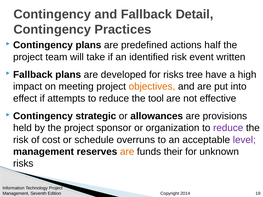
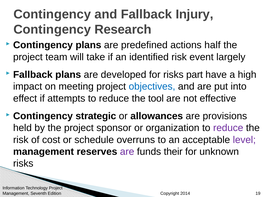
Detail: Detail -> Injury (194, 14)
Practices: Practices -> Research (123, 30)
written: written -> largely (231, 57)
tree: tree -> part (195, 75)
objectives colour: orange -> blue (152, 87)
are colour: orange -> purple (127, 152)
